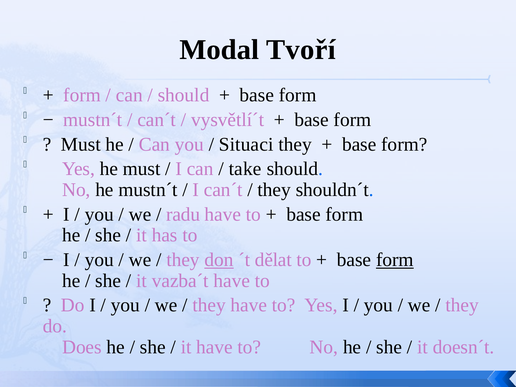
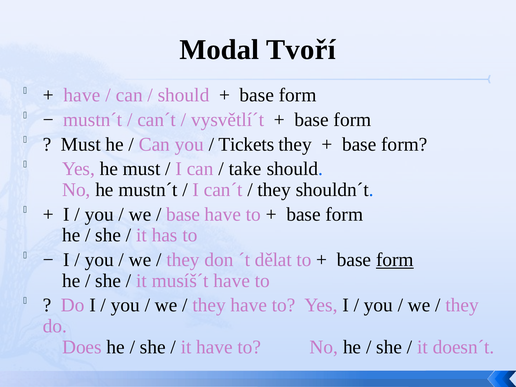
form: form -> have (82, 95)
Situaci: Situaci -> Tickets (246, 144)
radu: radu -> base (183, 214)
don underline: present -> none (219, 260)
vazba´t: vazba´t -> musíš´t (180, 281)
